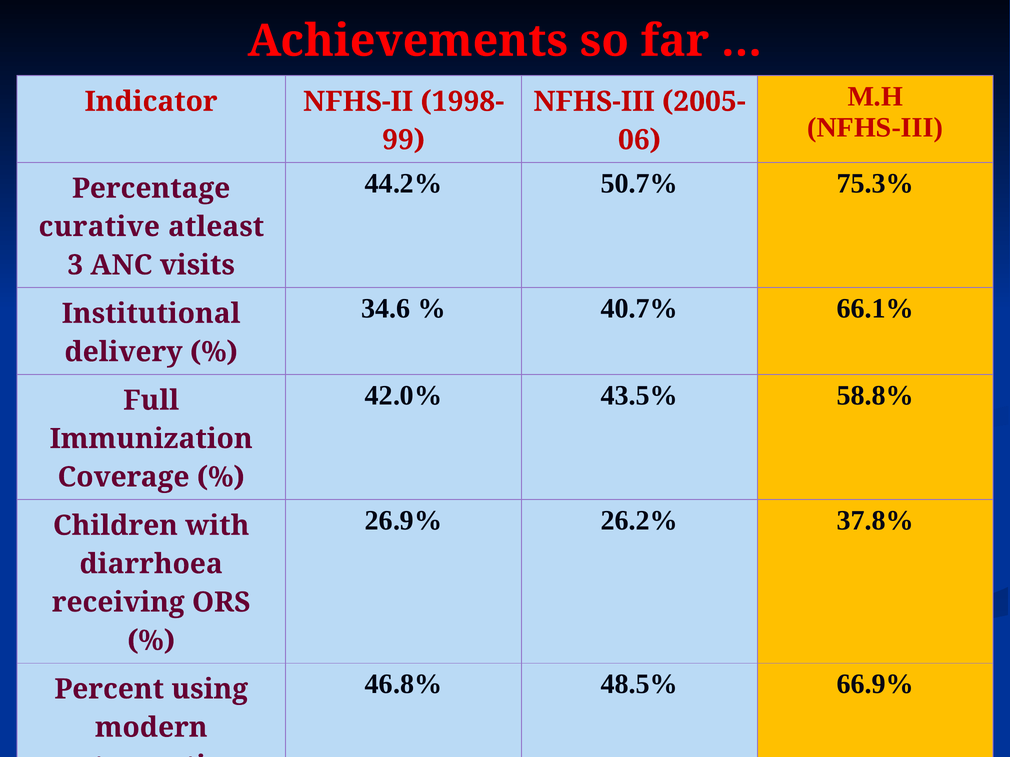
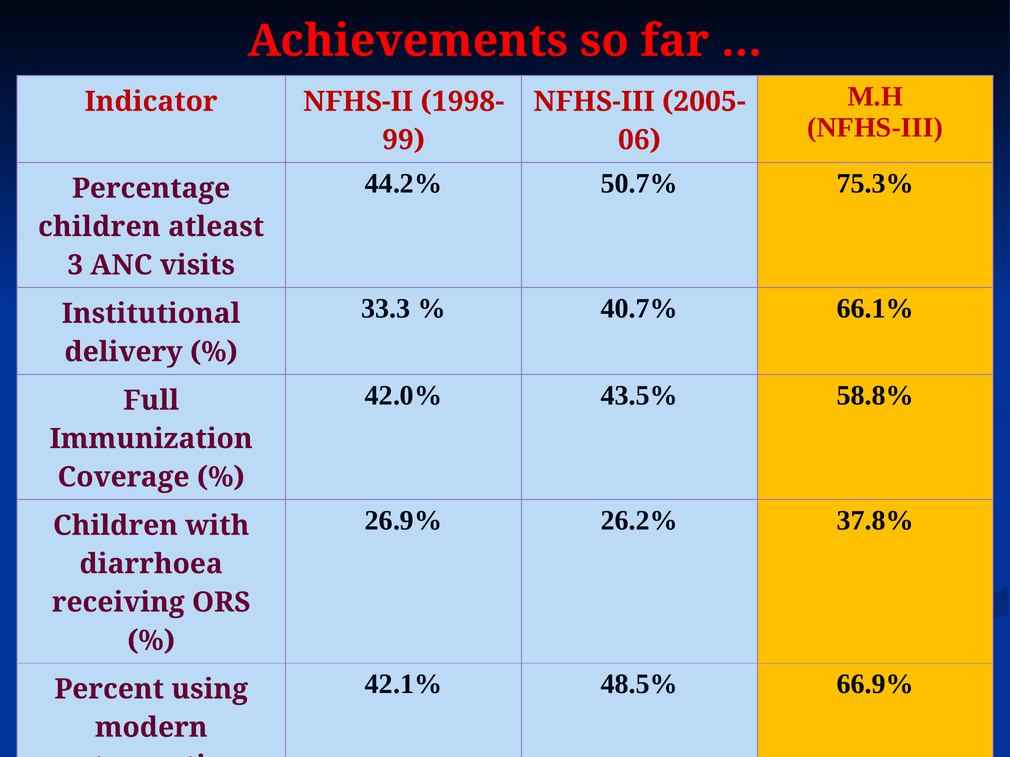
curative: curative -> children (99, 227)
34.6: 34.6 -> 33.3 (386, 309)
46.8%: 46.8% -> 42.1% (404, 685)
